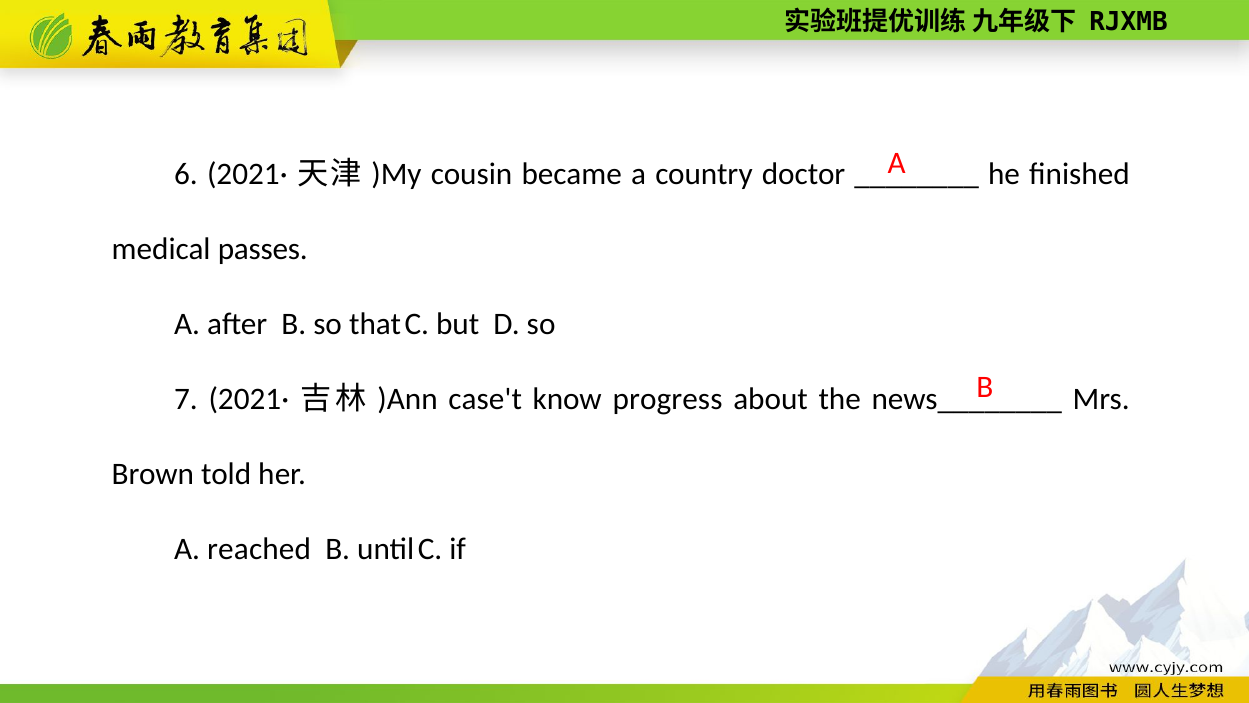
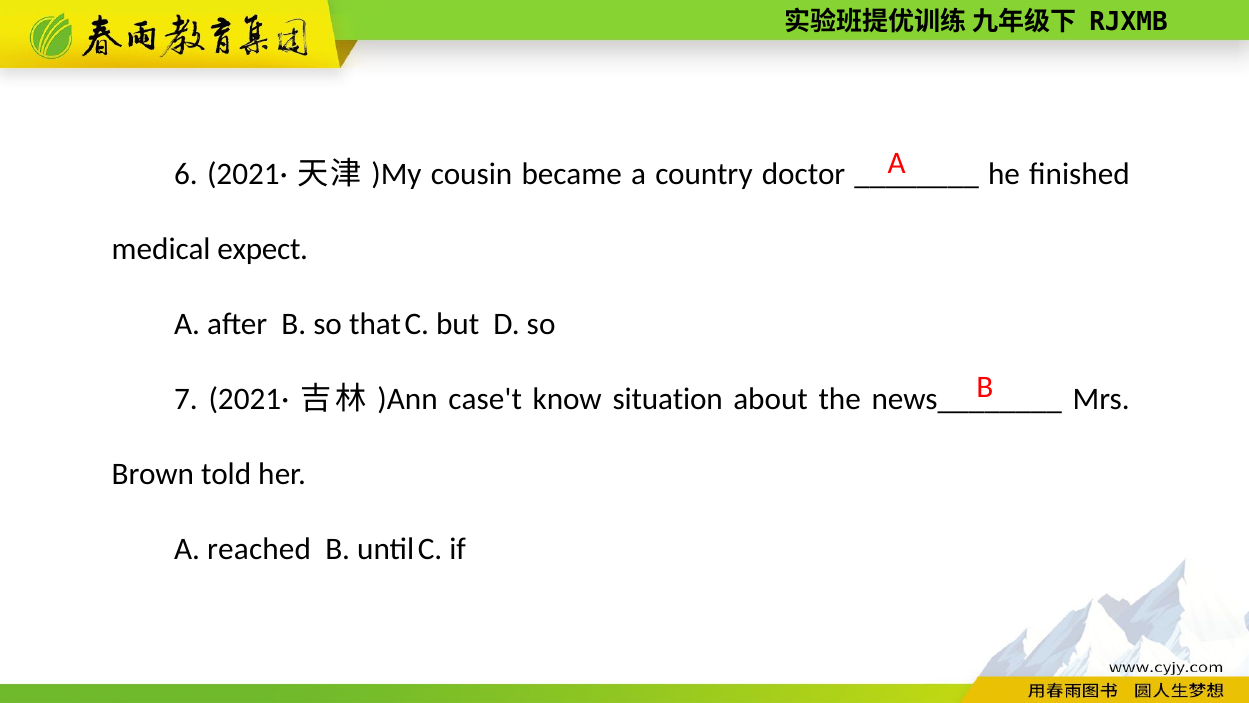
passes: passes -> expect (263, 249)
progress: progress -> situation (668, 399)
